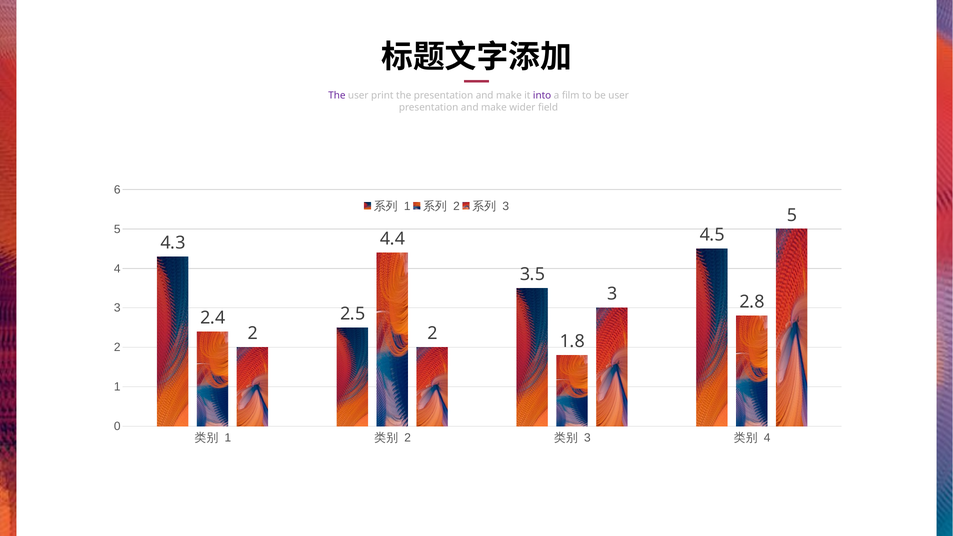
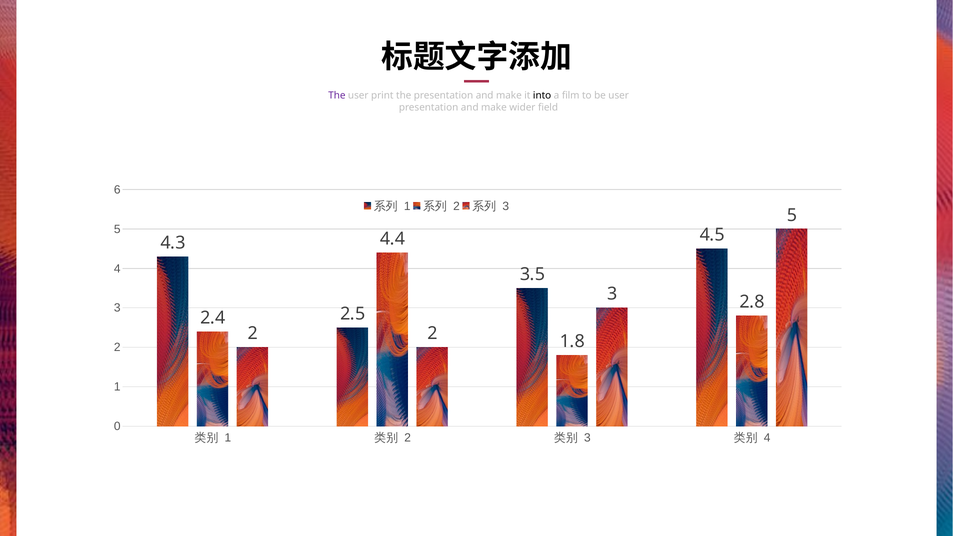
into colour: purple -> black (542, 95)
